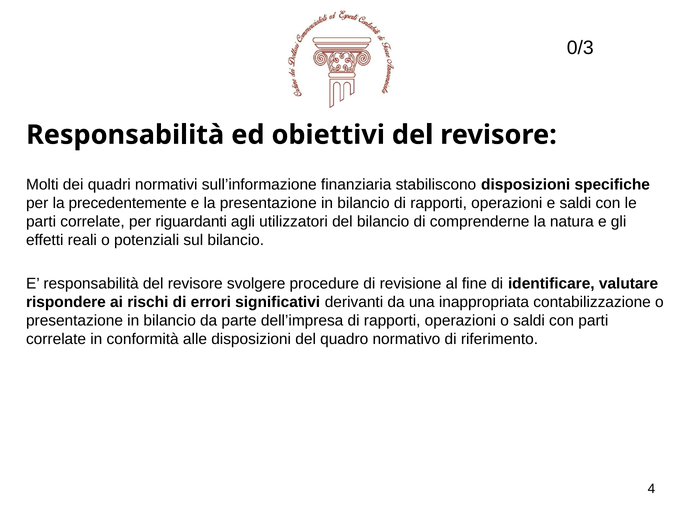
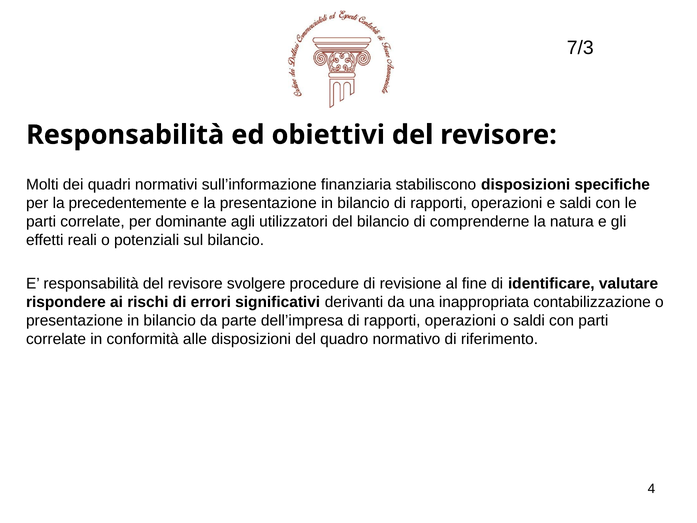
0/3: 0/3 -> 7/3 (580, 48)
riguardanti: riguardanti -> dominante (191, 221)
